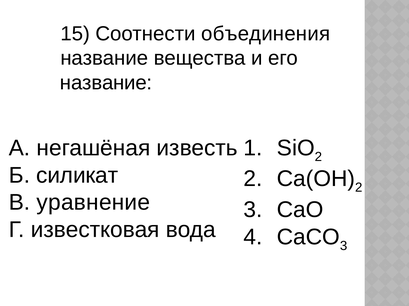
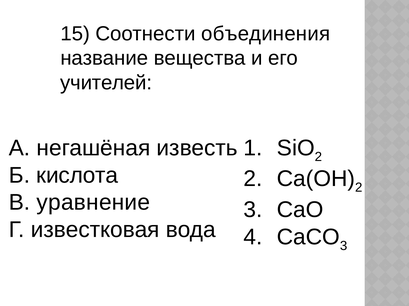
название: название -> учителей (106, 83)
силикат: силикат -> кислота (77, 176)
